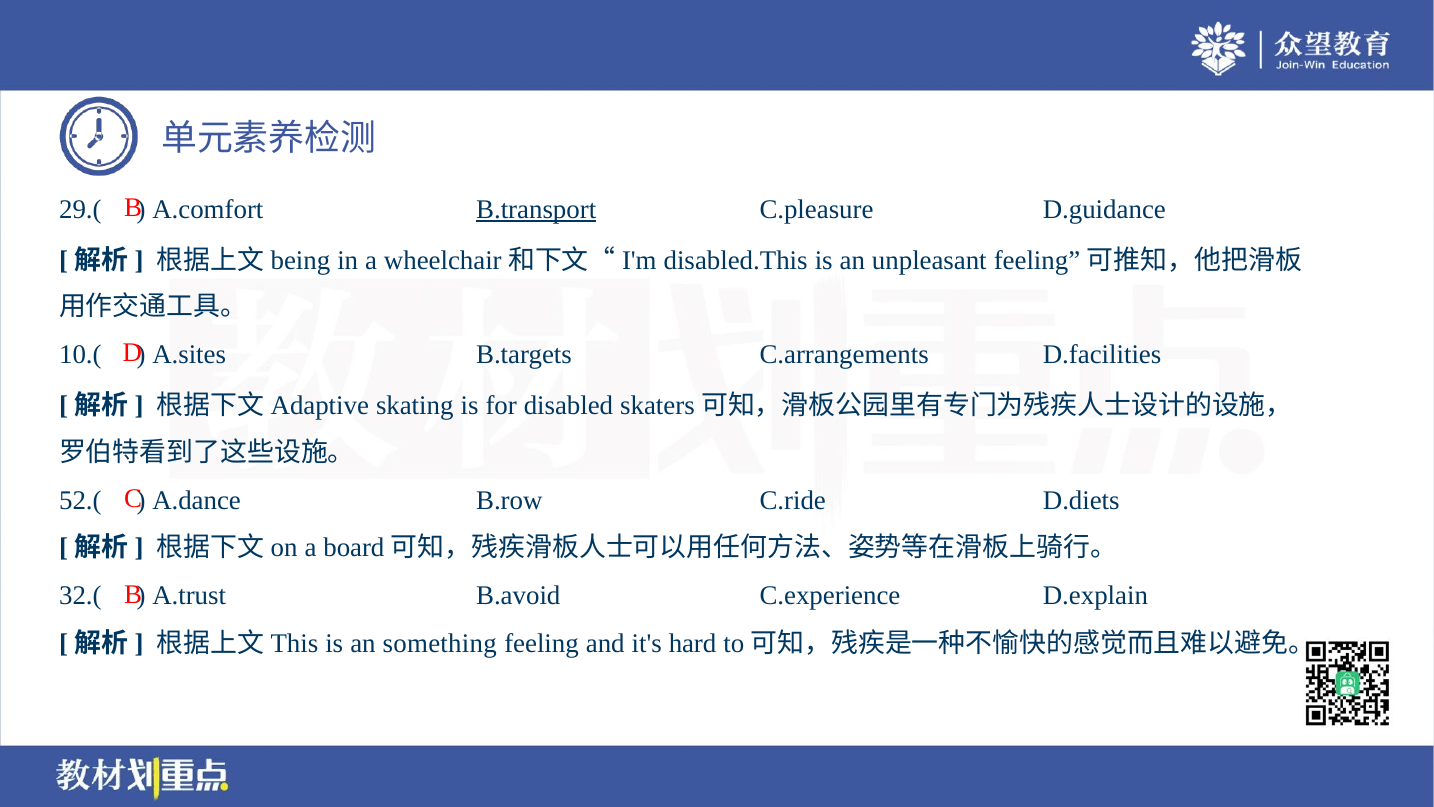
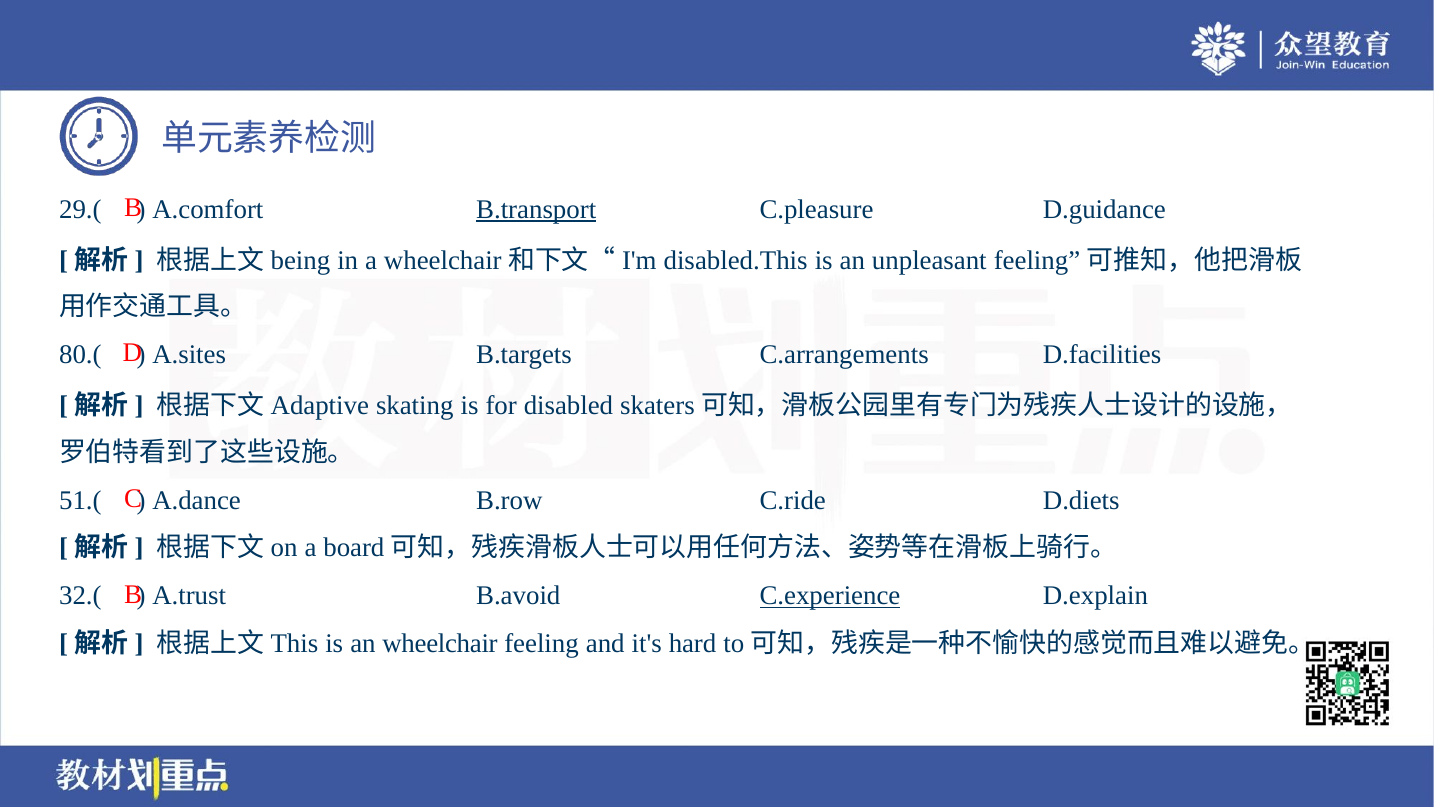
10.(: 10.( -> 80.( (80, 354)
52.(: 52.( -> 51.( (80, 500)
C.experience underline: none -> present (830, 596)
something: something -> wheelchair (440, 643)
